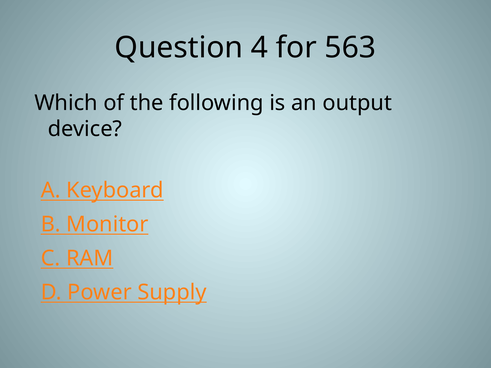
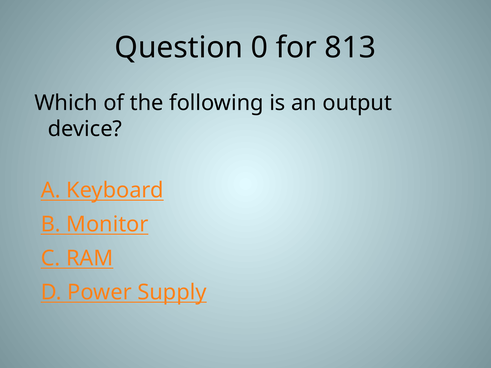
4: 4 -> 0 (259, 48)
563: 563 -> 813 (350, 48)
